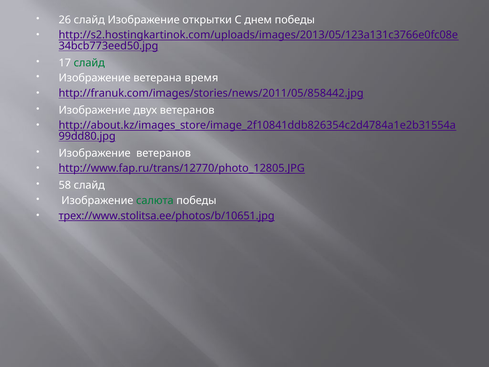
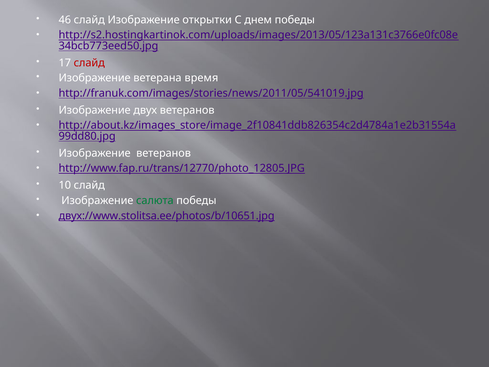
26: 26 -> 46 (65, 20)
слайд colour: green -> red (89, 63)
http://franuk.com/images/stories/news/2011/05/858442.jpg: http://franuk.com/images/stories/news/2011/05/858442.jpg -> http://franuk.com/images/stories/news/2011/05/541019.jpg (211, 93)
58: 58 -> 10 (65, 185)
трех://www.stolitsa.ee/photos/b/10651.jpg: трех://www.stolitsa.ee/photos/b/10651.jpg -> двух://www.stolitsa.ee/photos/b/10651.jpg (167, 216)
